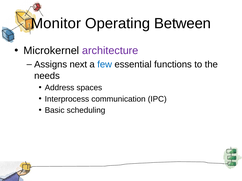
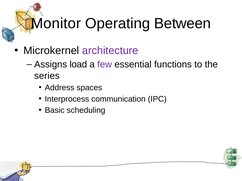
next: next -> load (78, 65)
few colour: blue -> purple (105, 65)
needs: needs -> series (47, 76)
